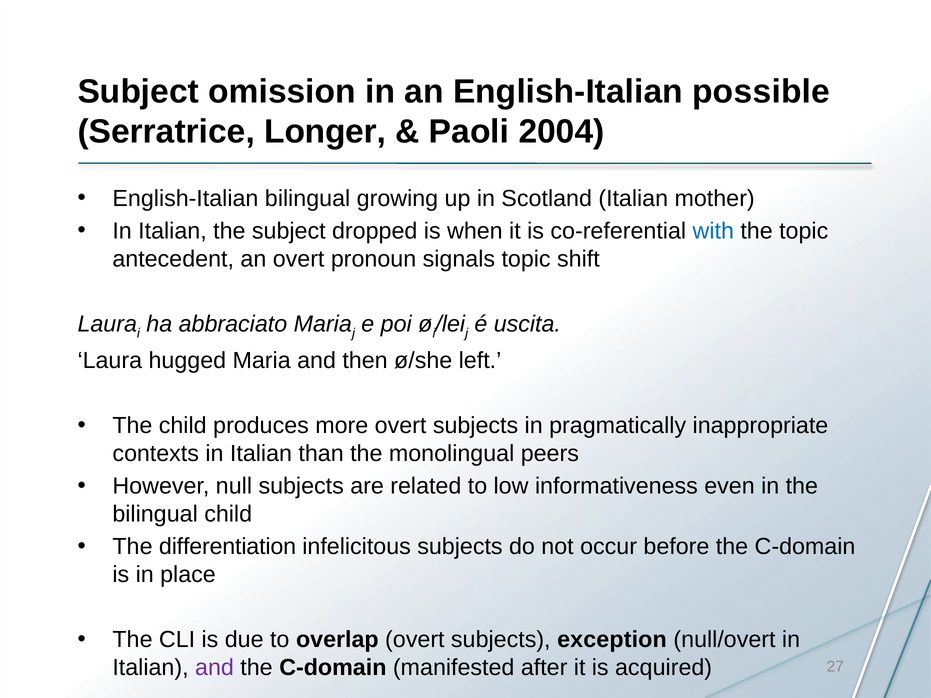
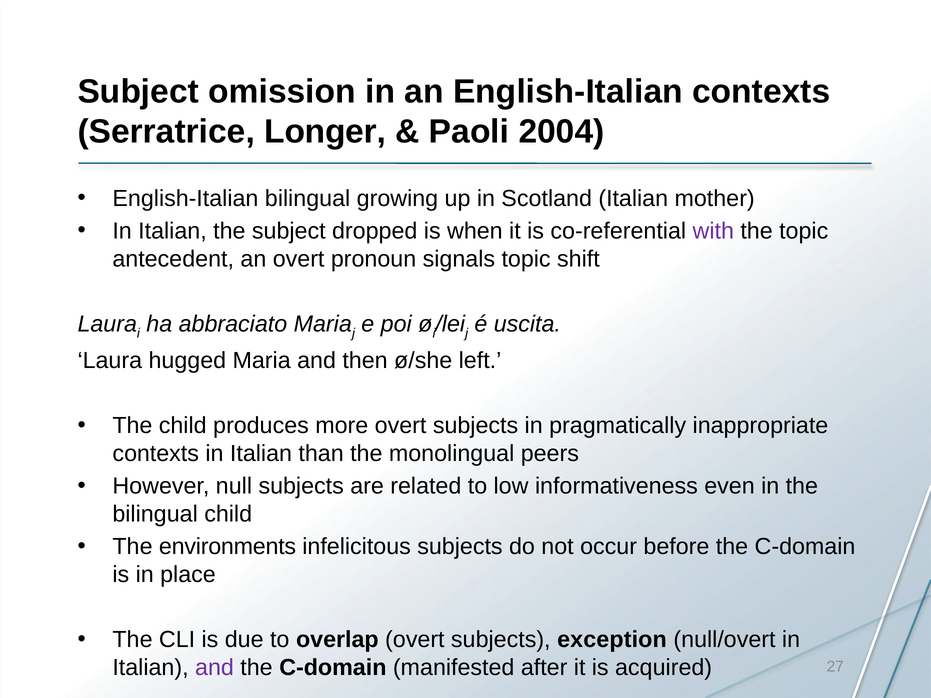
English-Italian possible: possible -> contexts (761, 92)
with colour: blue -> purple (713, 231)
differentiation: differentiation -> environments (228, 547)
